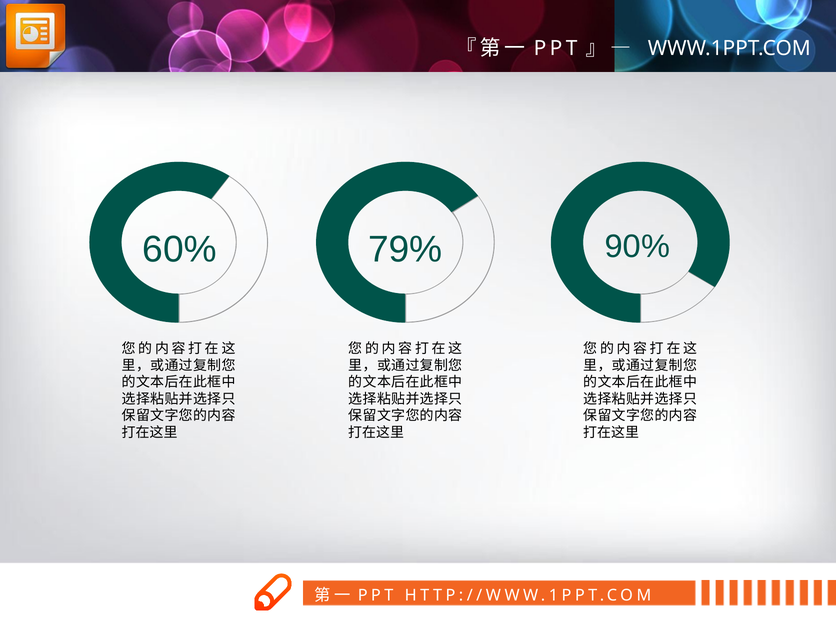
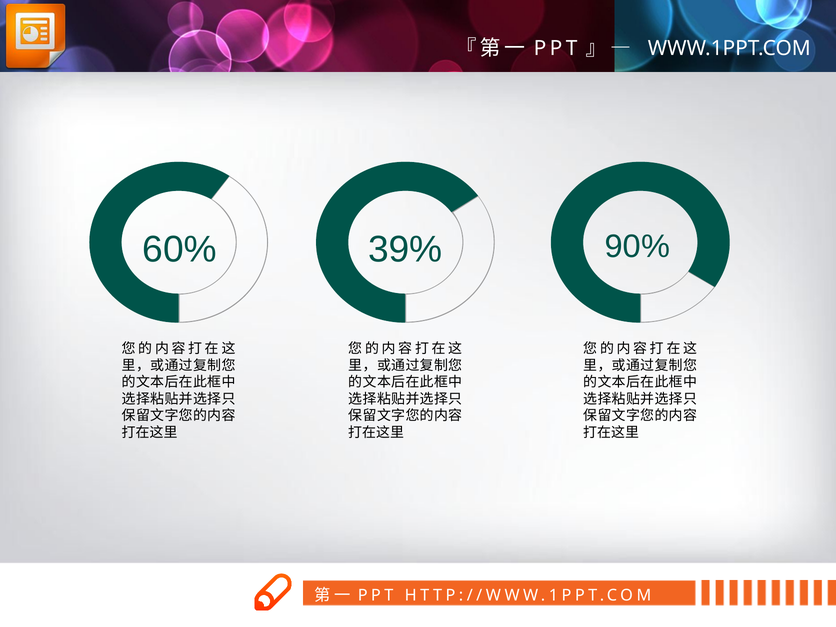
79%: 79% -> 39% (405, 250)
